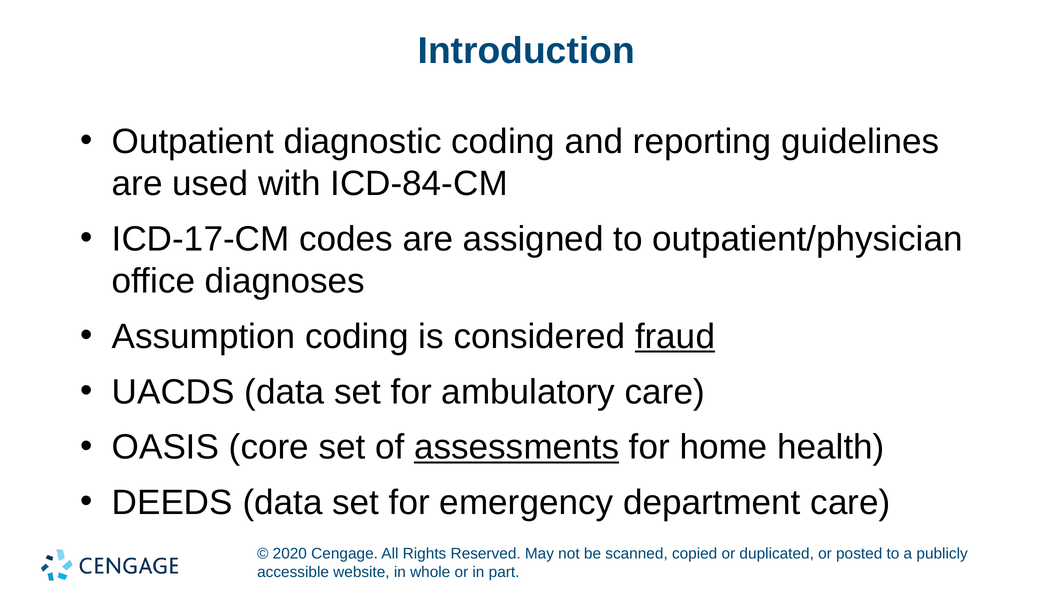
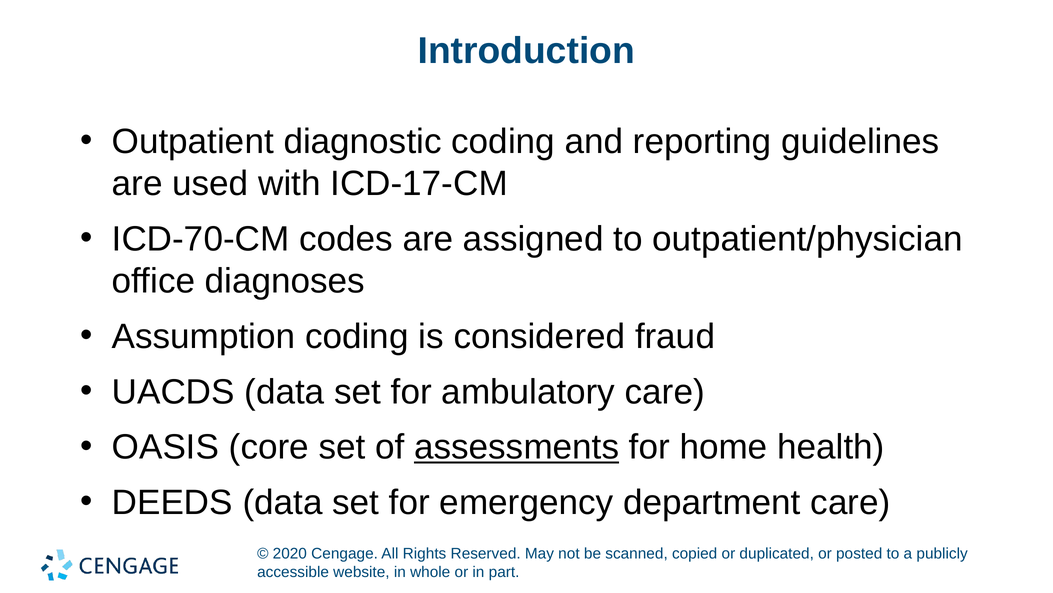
ICD-84-CM: ICD-84-CM -> ICD-17-CM (419, 183)
ICD-17-CM: ICD-17-CM -> ICD-70-CM (201, 239)
fraud underline: present -> none (675, 336)
